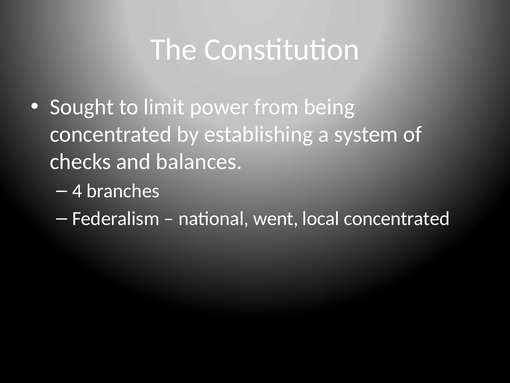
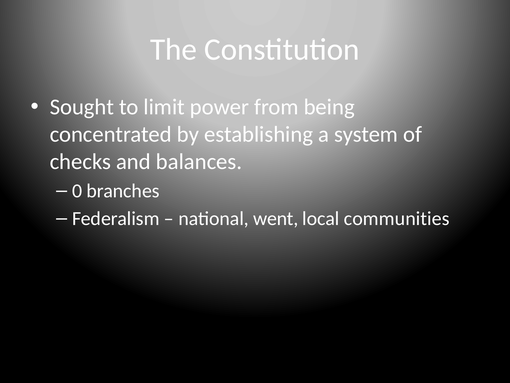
4: 4 -> 0 (77, 191)
local concentrated: concentrated -> communities (397, 218)
